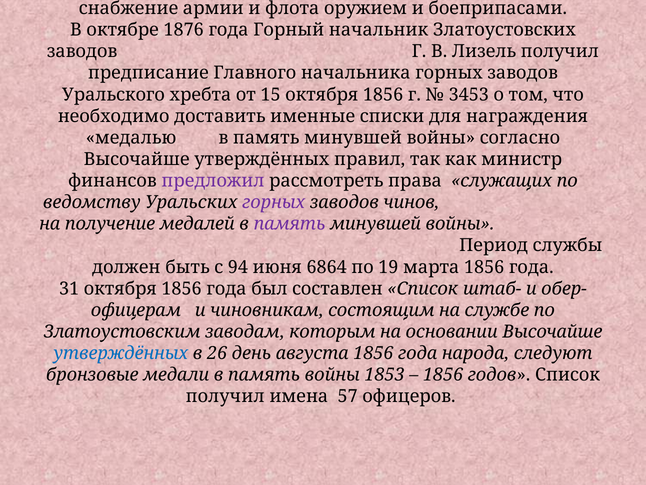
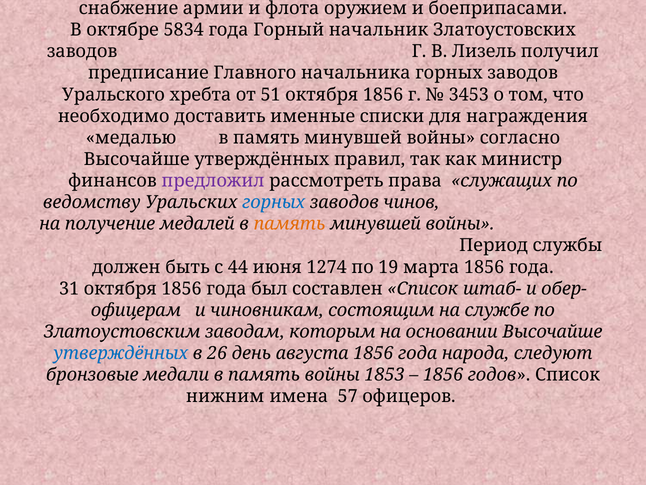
1876: 1876 -> 5834 (184, 30)
15: 15 -> 51 (271, 94)
горных colour: purple -> blue (274, 202)
память colour: purple -> orange (290, 224)
94: 94 -> 44 (238, 267)
6864: 6864 -> 1274 (327, 267)
получил: получил -> нижним (225, 396)
